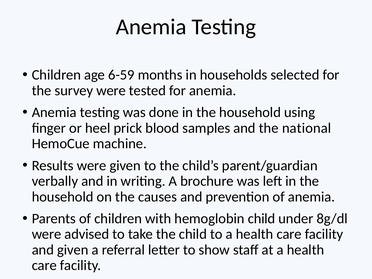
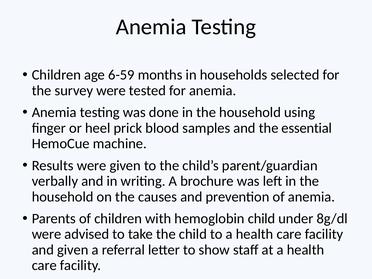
national: national -> essential (307, 128)
